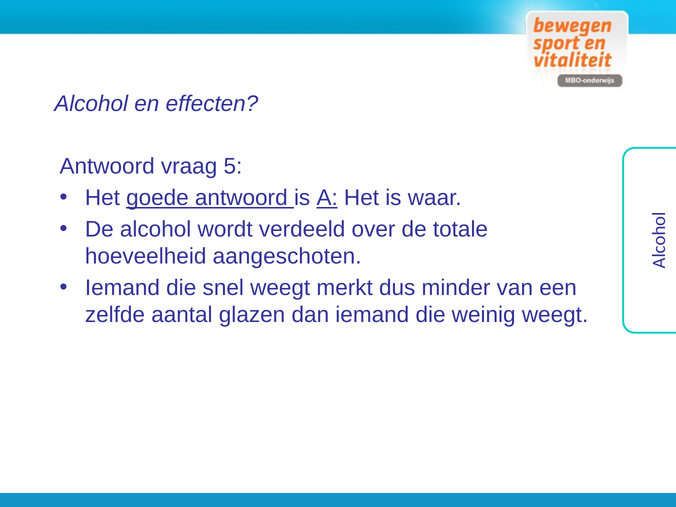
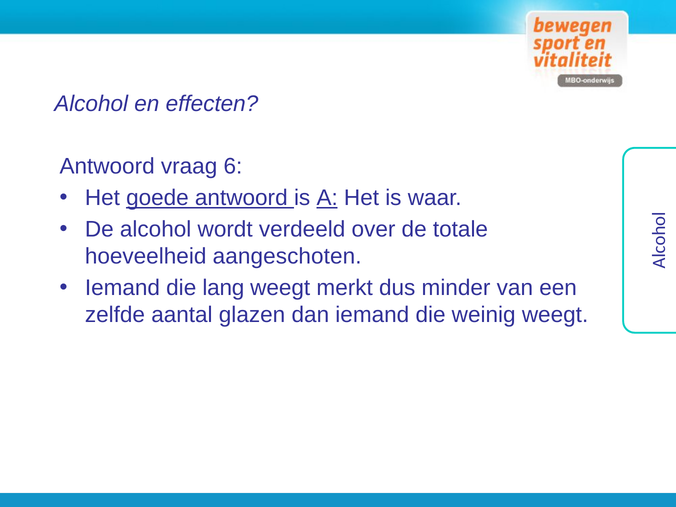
5: 5 -> 6 (233, 166)
snel: snel -> lang (223, 288)
